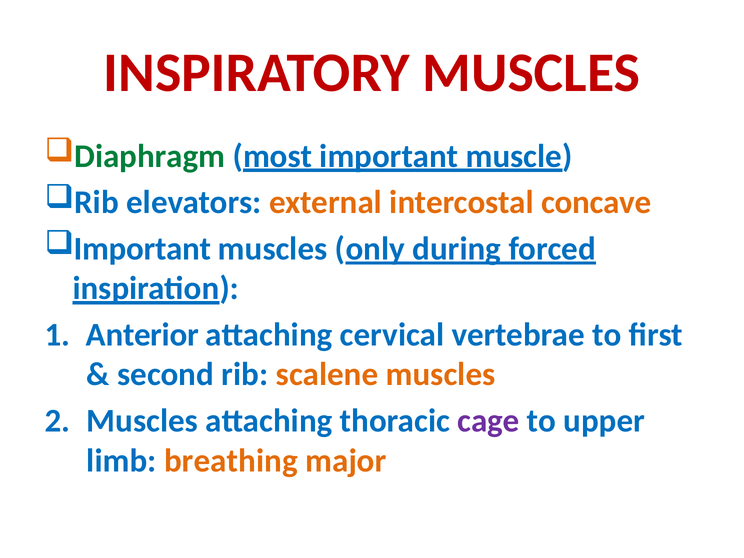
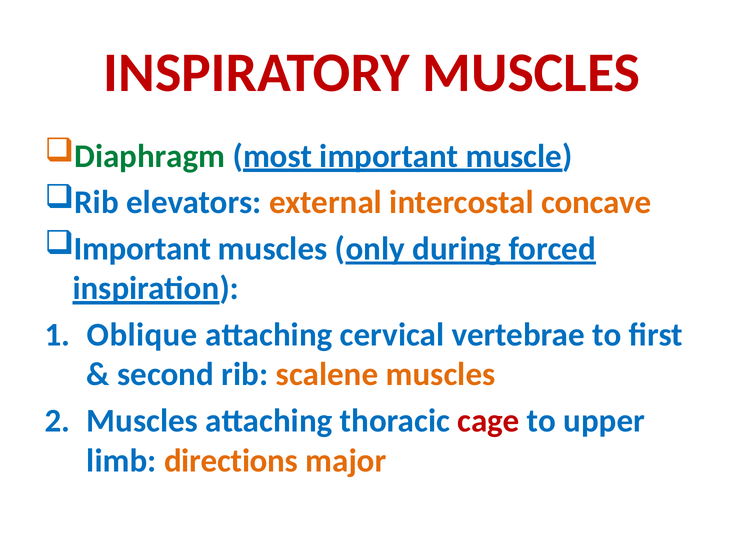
Anterior: Anterior -> Oblique (142, 335)
cage colour: purple -> red (488, 421)
breathing: breathing -> directions (231, 461)
